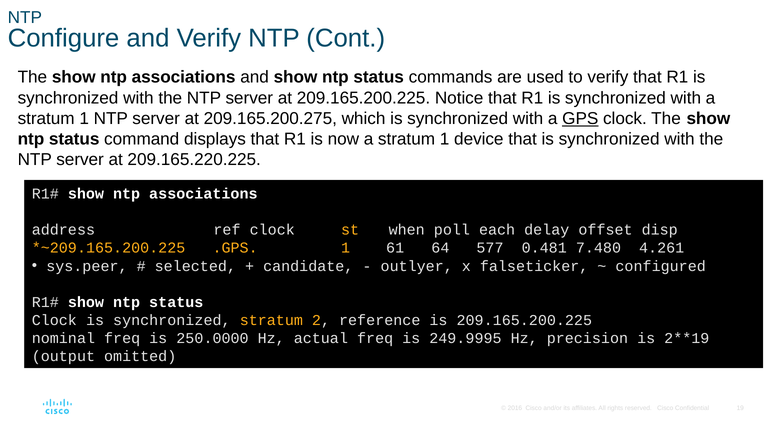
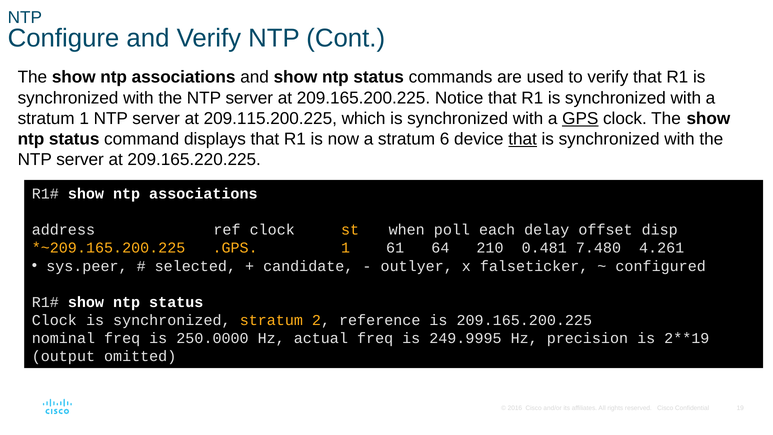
209.165.200.275: 209.165.200.275 -> 209.115.200.225 (270, 118)
now a stratum 1: 1 -> 6 (445, 139)
that underline: none -> present (523, 139)
577: 577 -> 210 (490, 248)
